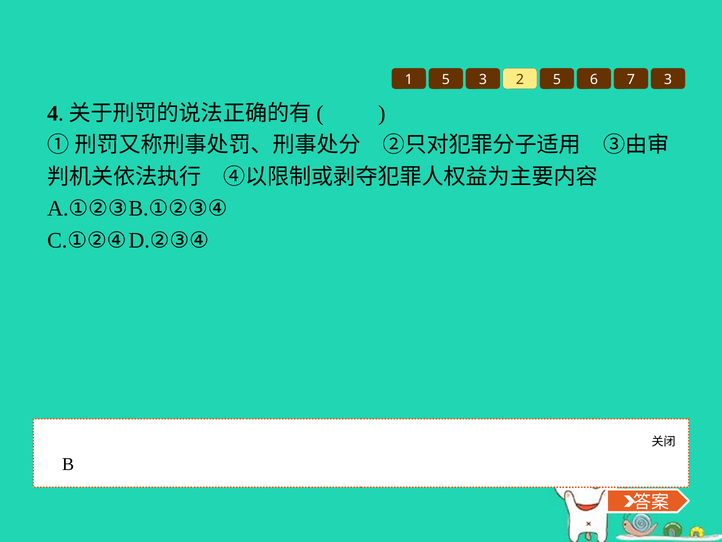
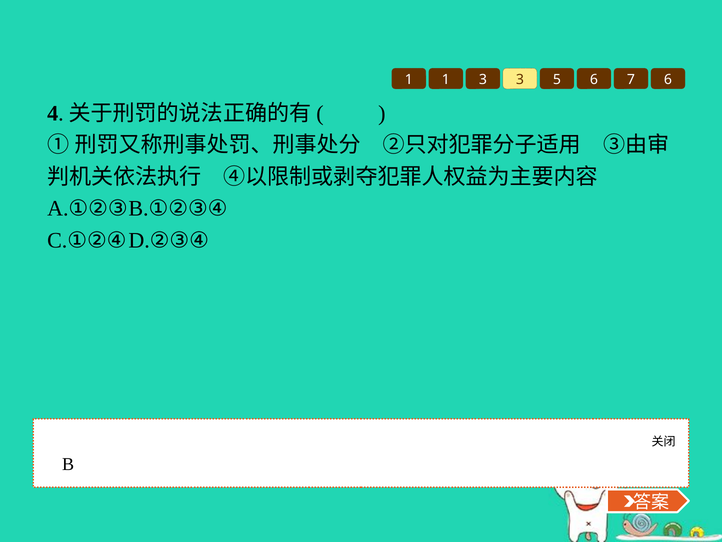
1 5: 5 -> 1 (446, 79)
3 2: 2 -> 3 (520, 79)
7 3: 3 -> 6 (668, 79)
